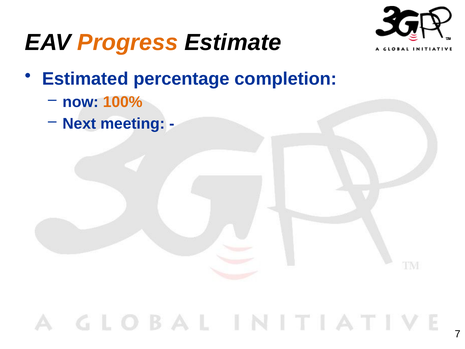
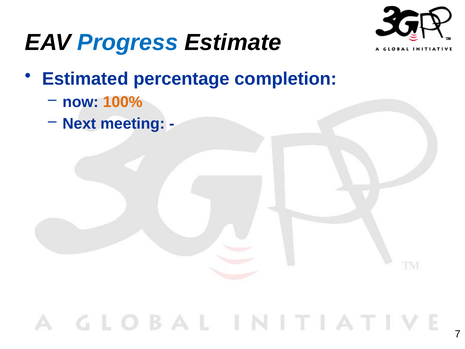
Progress colour: orange -> blue (128, 43)
